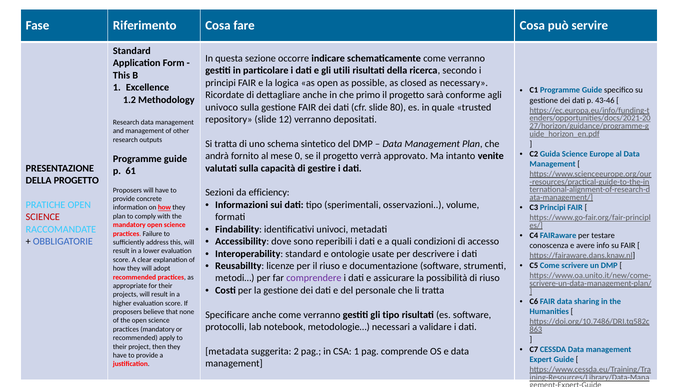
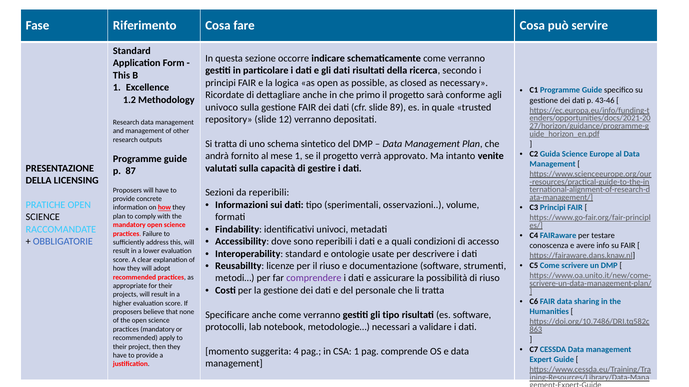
gli utili: utili -> dati (342, 71)
80: 80 -> 89 (398, 107)
mese 0: 0 -> 1 (299, 156)
61: 61 -> 87 (131, 171)
DELLA PROGETTO: PROGETTO -> LICENSING (76, 181)
da efficiency: efficiency -> reperibili (269, 193)
SCIENCE colour: red -> black (43, 217)
metadata: metadata -> momento (227, 352)
2: 2 -> 4 (296, 352)
